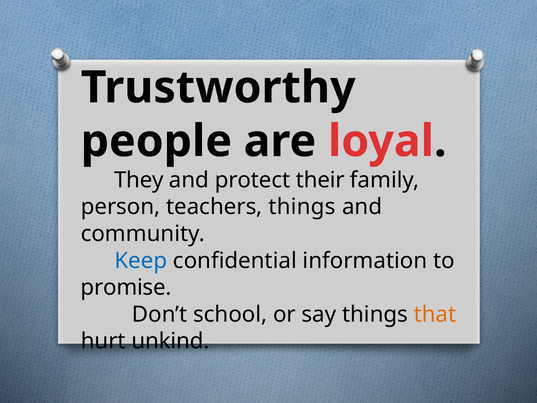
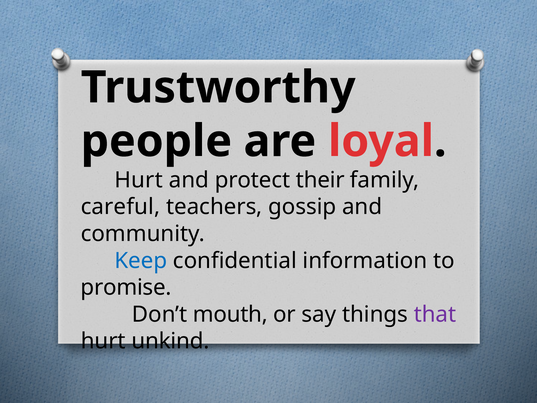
They: They -> Hurt (139, 180)
person: person -> careful (120, 207)
teachers things: things -> gossip (302, 207)
school: school -> mouth (230, 314)
that colour: orange -> purple (435, 314)
